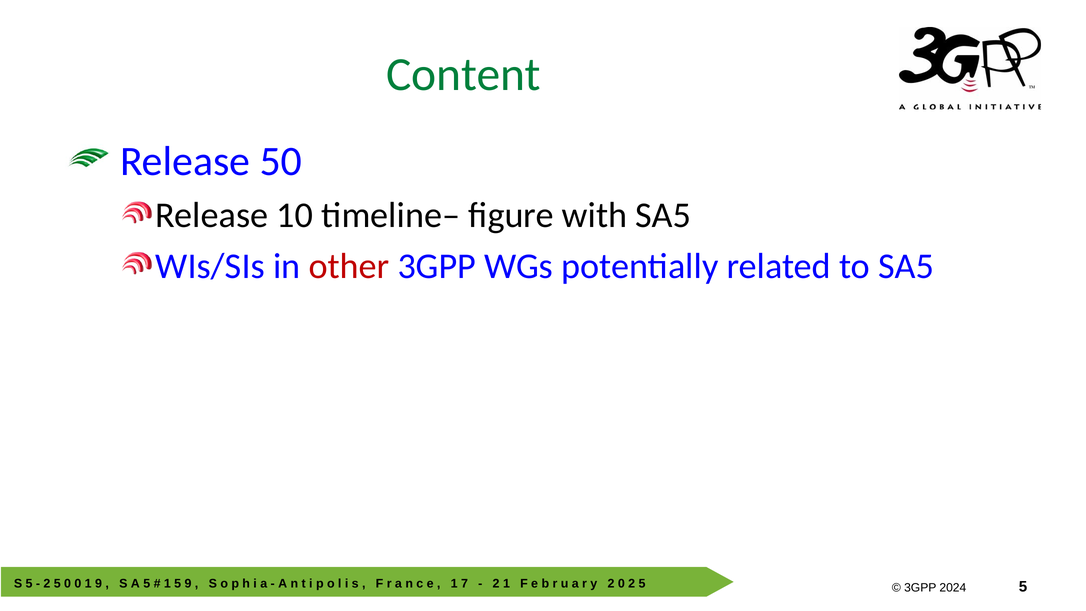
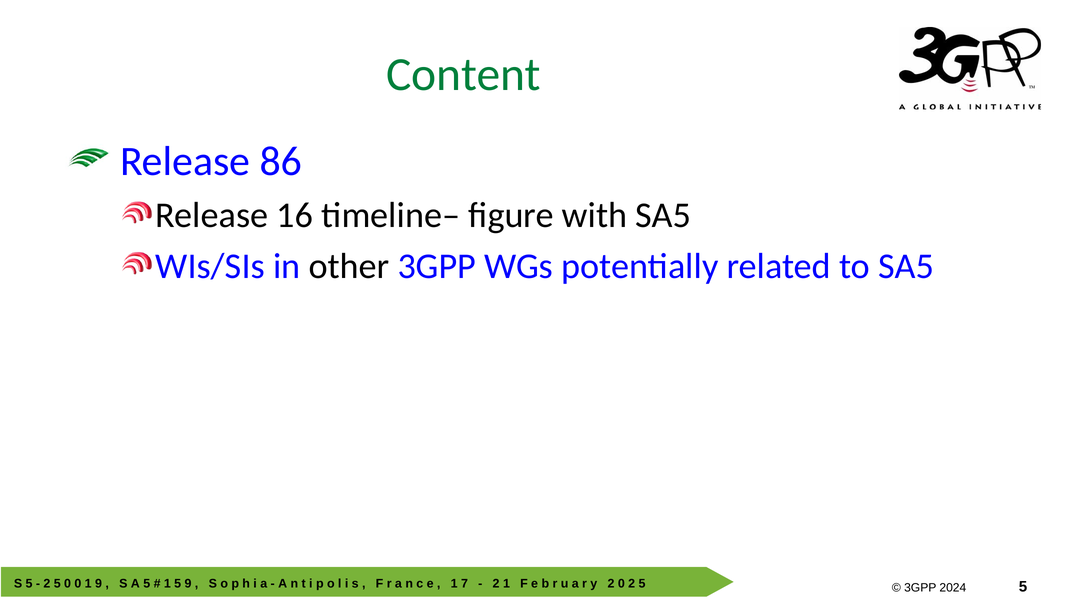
50: 50 -> 86 (281, 162)
10: 10 -> 16 (295, 215)
other colour: red -> black (349, 266)
